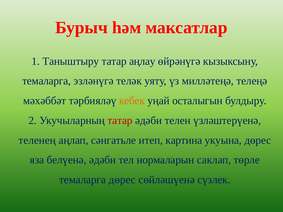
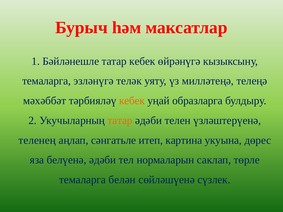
Таныштыру: Таныштыру -> Бәйләнешле (71, 61)
татар аңлау: аңлау -> кебек (142, 61)
осталыгын: осталыгын -> образларга (197, 101)
татар colour: red -> orange (120, 121)
темаларга дөрес: дөрес -> белән (122, 180)
